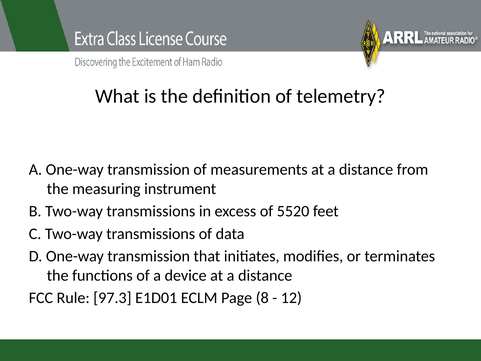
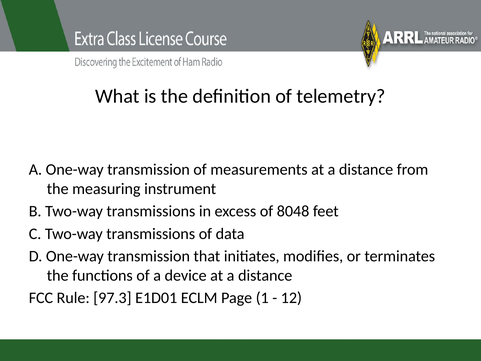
5520: 5520 -> 8048 (293, 211)
8: 8 -> 1 (262, 298)
